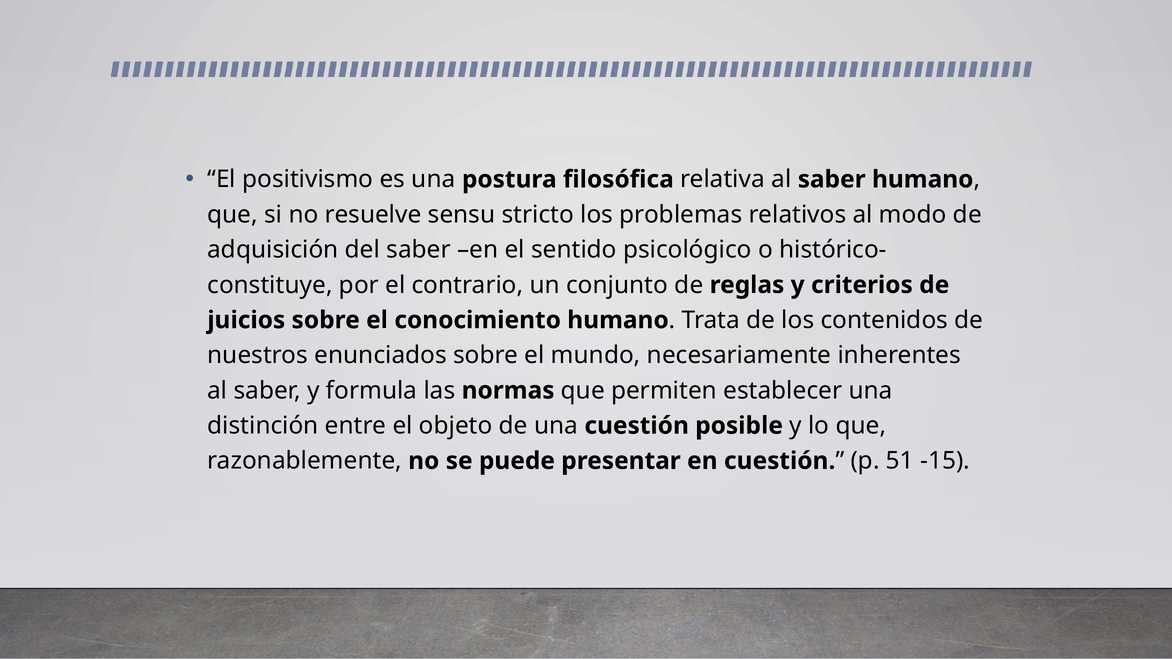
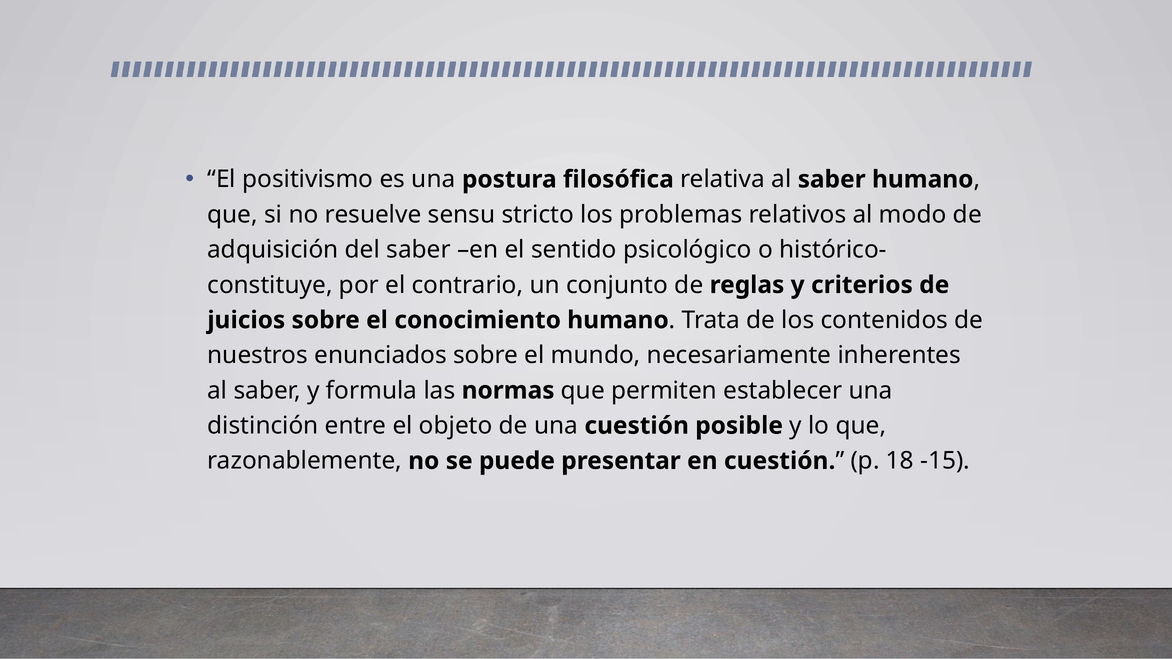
51: 51 -> 18 (900, 461)
